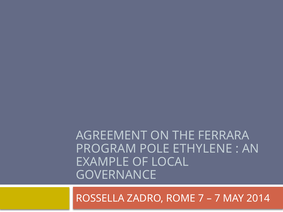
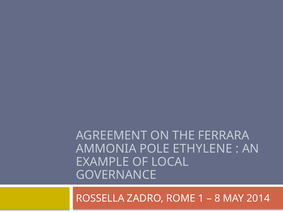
PROGRAM: PROGRAM -> AMMONIA (106, 149)
ROME 7: 7 -> 1 (201, 199)
7: 7 -> 8 (217, 199)
